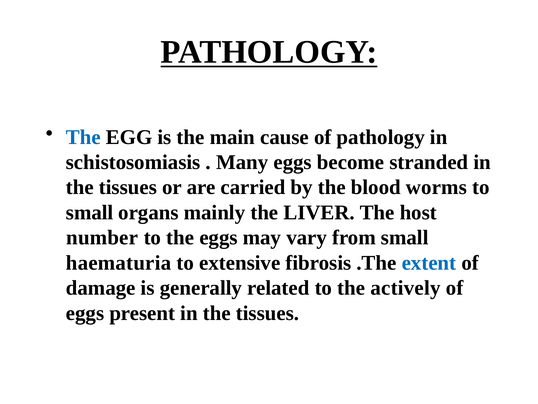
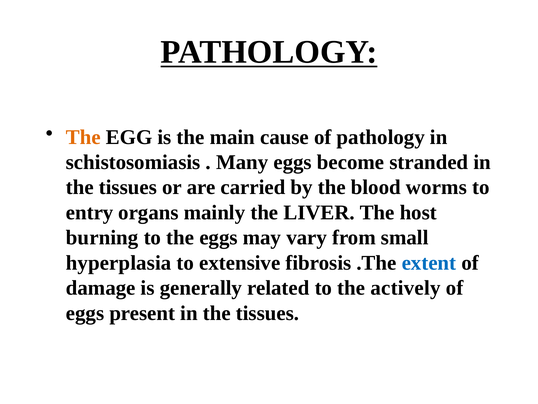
The colour: blue -> orange (83, 137)
small: small -> entry (90, 212)
number: number -> burning (102, 237)
haematuria: haematuria -> hyperplasia (119, 263)
